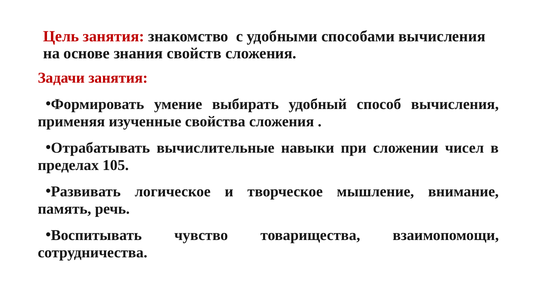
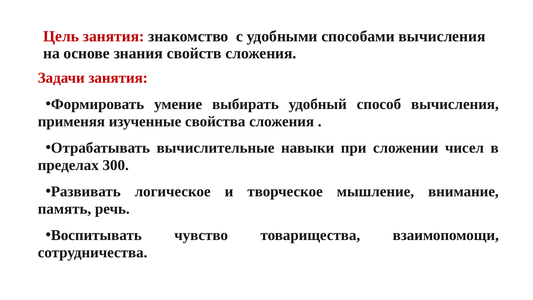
105: 105 -> 300 (116, 165)
